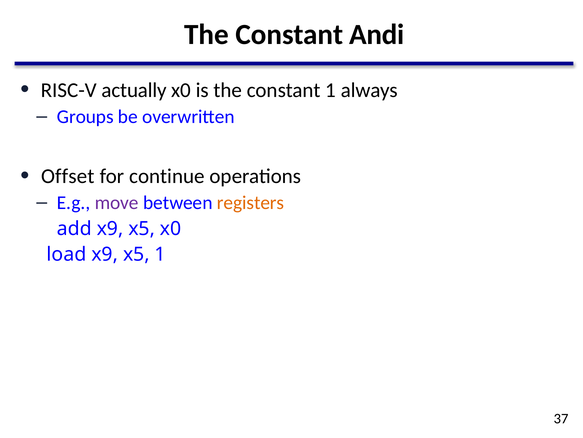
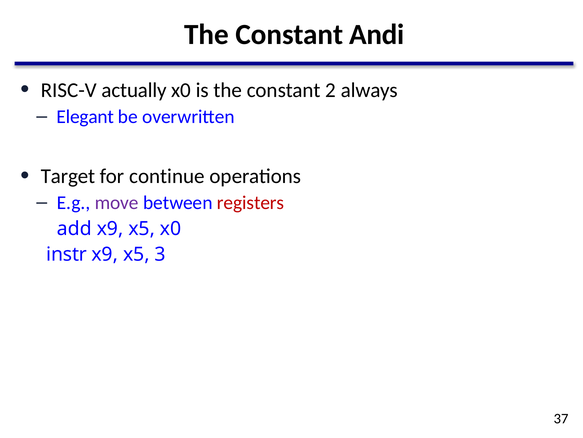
constant 1: 1 -> 2 (331, 90)
Groups: Groups -> Elegant (85, 116)
Offset: Offset -> Target (68, 176)
registers colour: orange -> red (251, 202)
load: load -> instr (67, 254)
x5 1: 1 -> 3 (160, 254)
